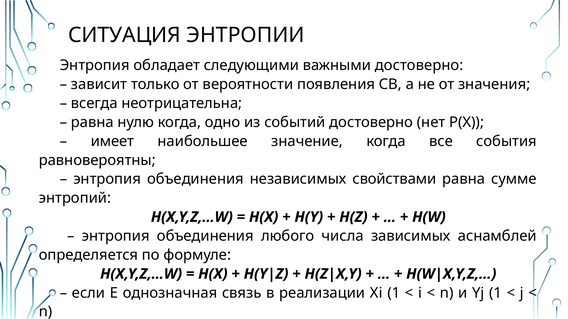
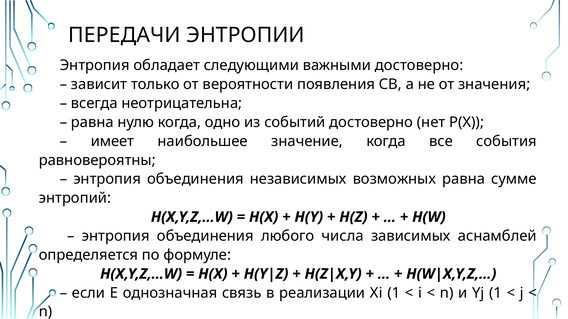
СИТУАЦИЯ: СИТУАЦИЯ -> ПЕРЕДАЧИ (124, 35)
свойствами: свойствами -> возможных (394, 179)
